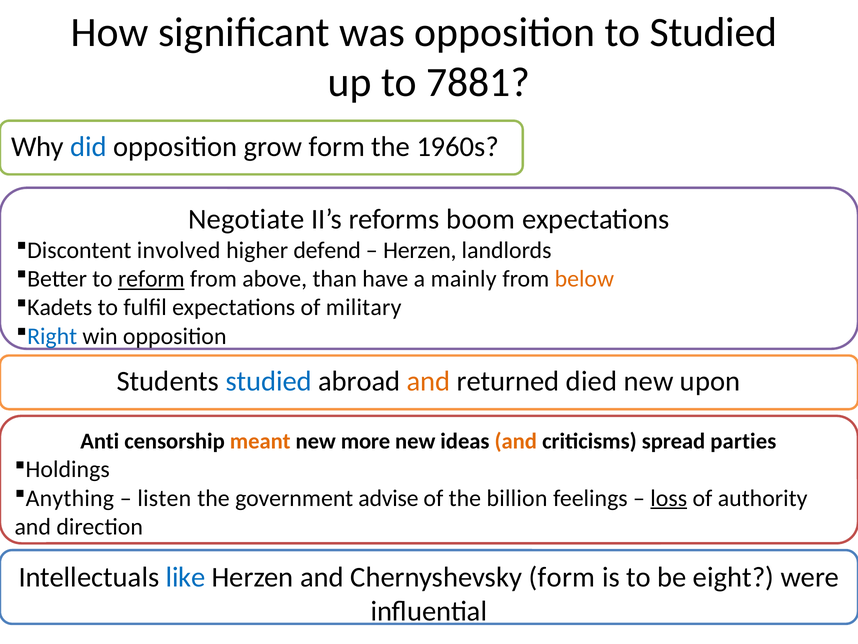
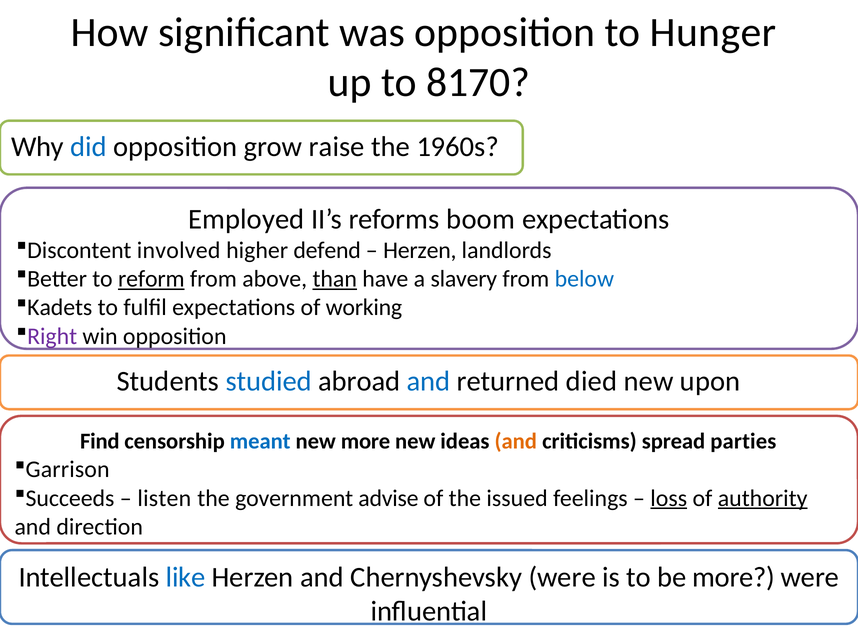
to Studied: Studied -> Hunger (713, 32)
7881: 7881 -> 8170 (478, 82)
grow form: form -> raise (337, 147)
Negotiate: Negotiate -> Employed (246, 219)
than underline: none -> present (335, 279)
mainly: mainly -> slavery (464, 279)
below colour: orange -> blue (584, 279)
military: military -> working (364, 307)
Right colour: blue -> purple (52, 336)
and colour: orange -> blue (429, 381)
Anti: Anti -> Find (100, 441)
meant colour: orange -> blue (260, 441)
Holdings: Holdings -> Garrison (68, 469)
Anything: Anything -> Succeeds (70, 498)
billion: billion -> issued (517, 498)
authority underline: none -> present (763, 498)
Chernyshevsky form: form -> were (562, 577)
be eight: eight -> more (734, 577)
